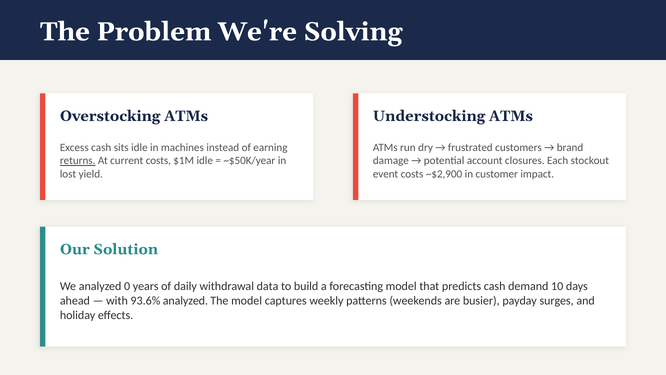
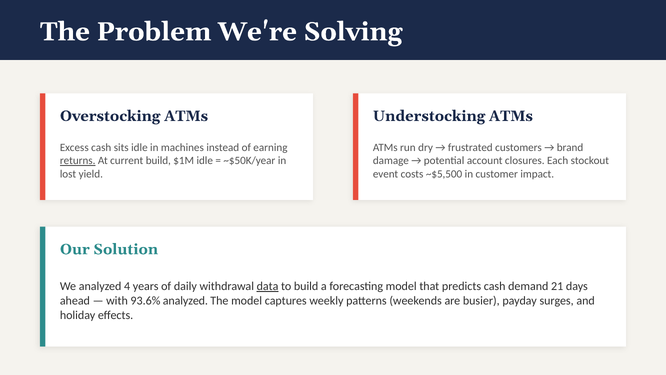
current costs: costs -> build (158, 161)
~$2,900: ~$2,900 -> ~$5,500 (444, 174)
0: 0 -> 4 (127, 286)
data underline: none -> present (268, 286)
10: 10 -> 21 (557, 286)
